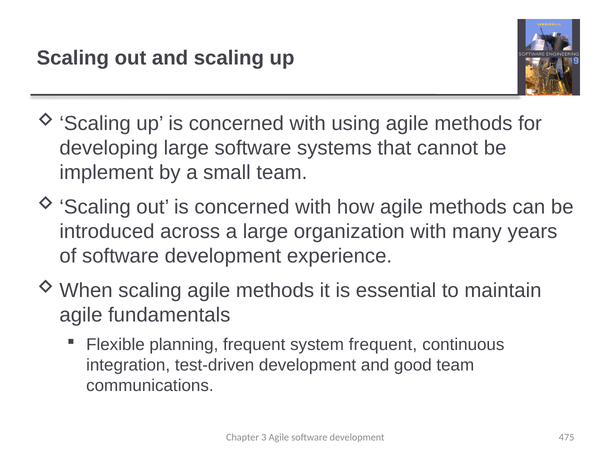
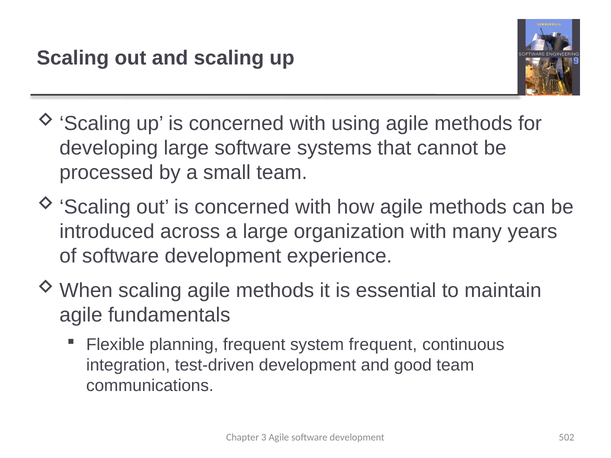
implement: implement -> processed (106, 172)
475: 475 -> 502 (567, 438)
